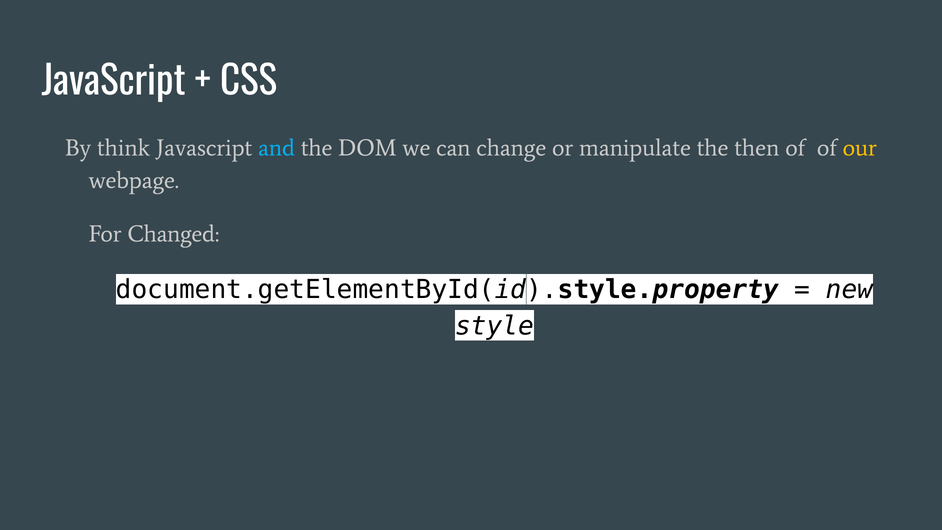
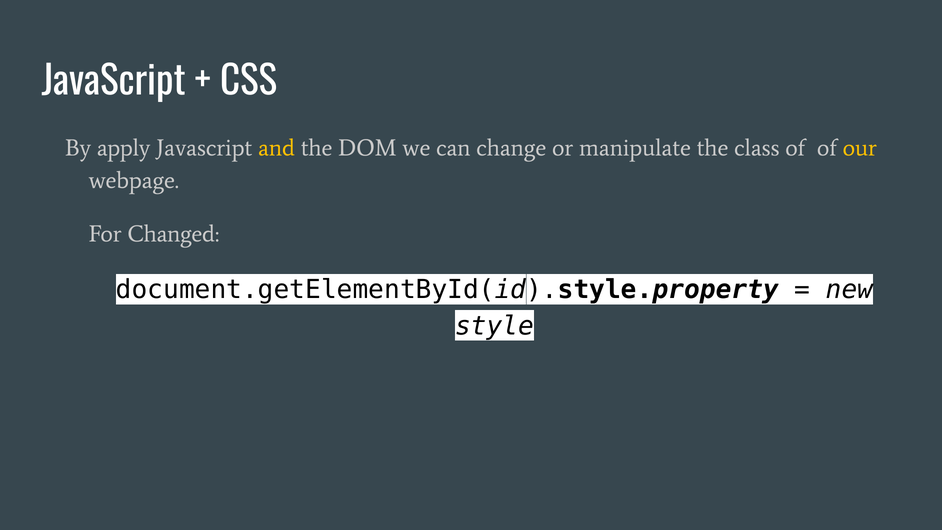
think: think -> apply (124, 148)
and colour: light blue -> yellow (277, 148)
then: then -> class (757, 148)
